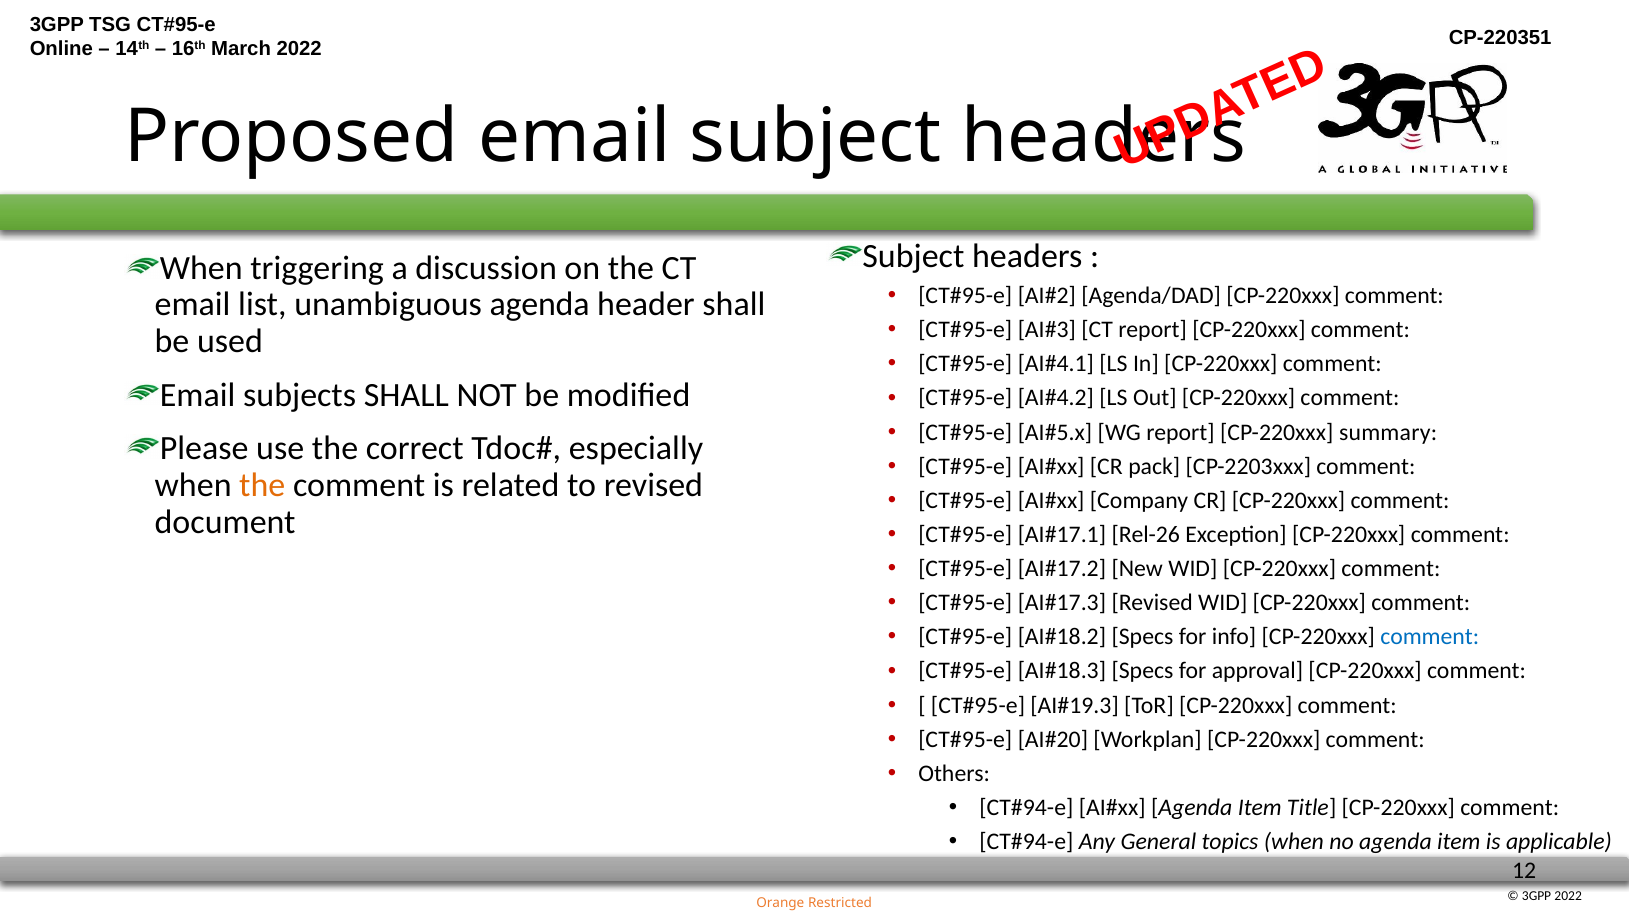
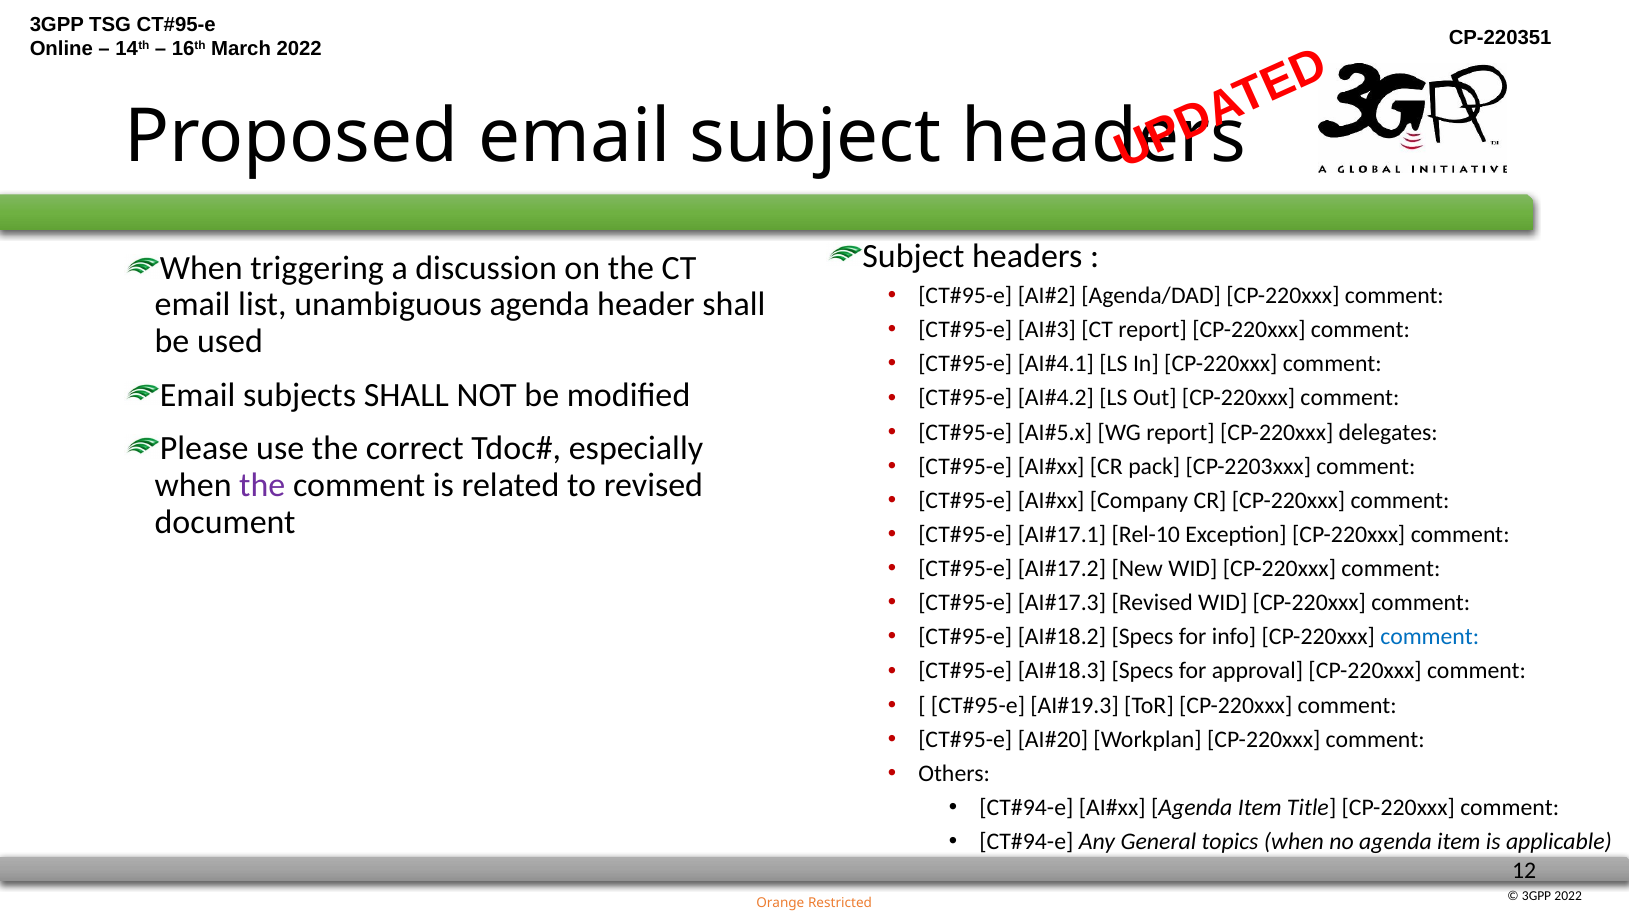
summary: summary -> delegates (1388, 432)
the colour: orange -> purple (262, 485)
Rel-26: Rel-26 -> Rel-10 (1146, 535)
